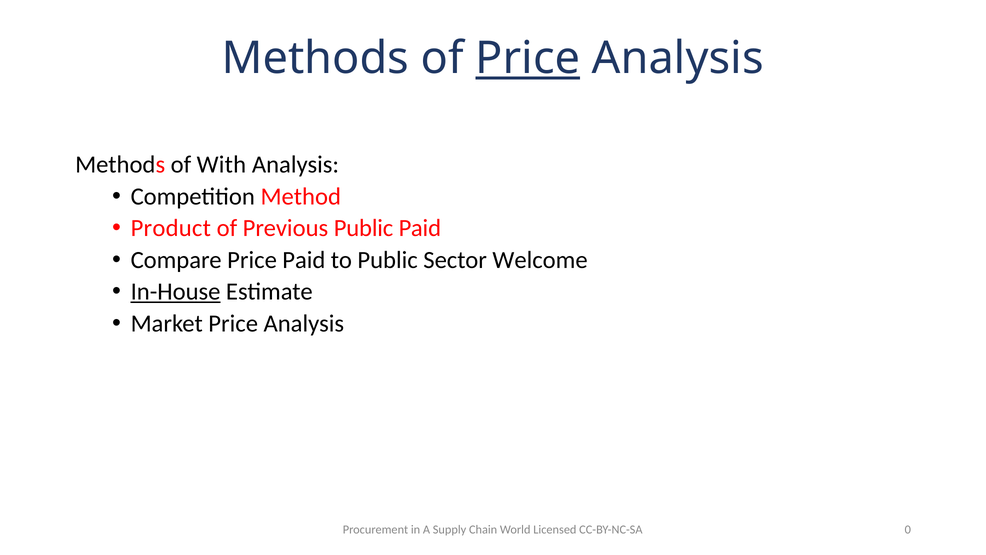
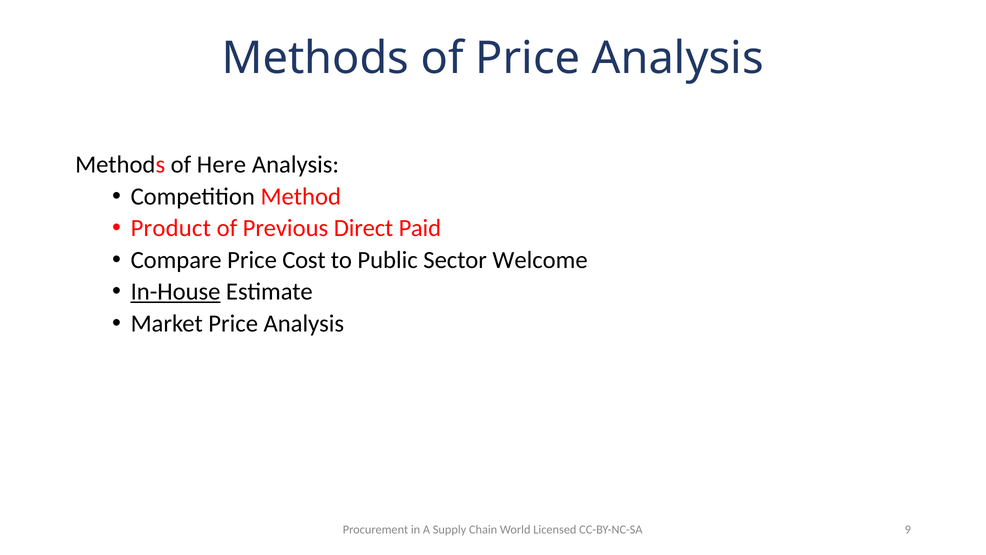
Price underline: present -> none (528, 58)
With: With -> Here (221, 165)
Previous Public: Public -> Direct (364, 228)
Price Paid: Paid -> Cost (304, 260)
0: 0 -> 9 (908, 530)
